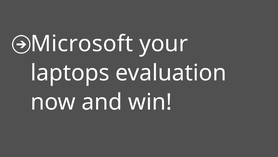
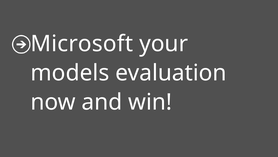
laptops: laptops -> models (70, 73)
